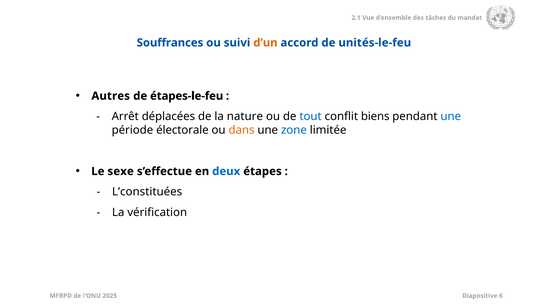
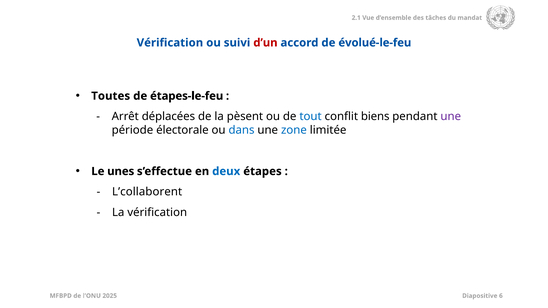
Souffrances: Souffrances -> Vérification (170, 43)
d’un colour: orange -> red (265, 43)
unités-le-feu: unités-le-feu -> évolué-le-feu (375, 43)
Autres: Autres -> Toutes (111, 96)
nature: nature -> pèsent (245, 117)
une colour: blue -> purple (451, 117)
dans colour: orange -> blue (242, 130)
sexe: sexe -> unes (121, 171)
L’constituées: L’constituées -> L’collaborent (147, 192)
